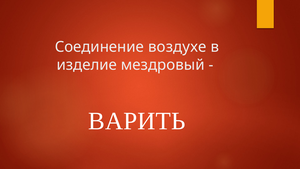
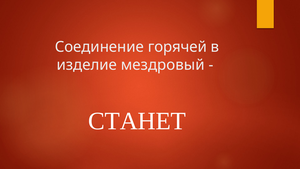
воздухе: воздухе -> горячей (177, 47)
ВАРИТЬ: ВАРИТЬ -> СТАНЕТ (137, 121)
